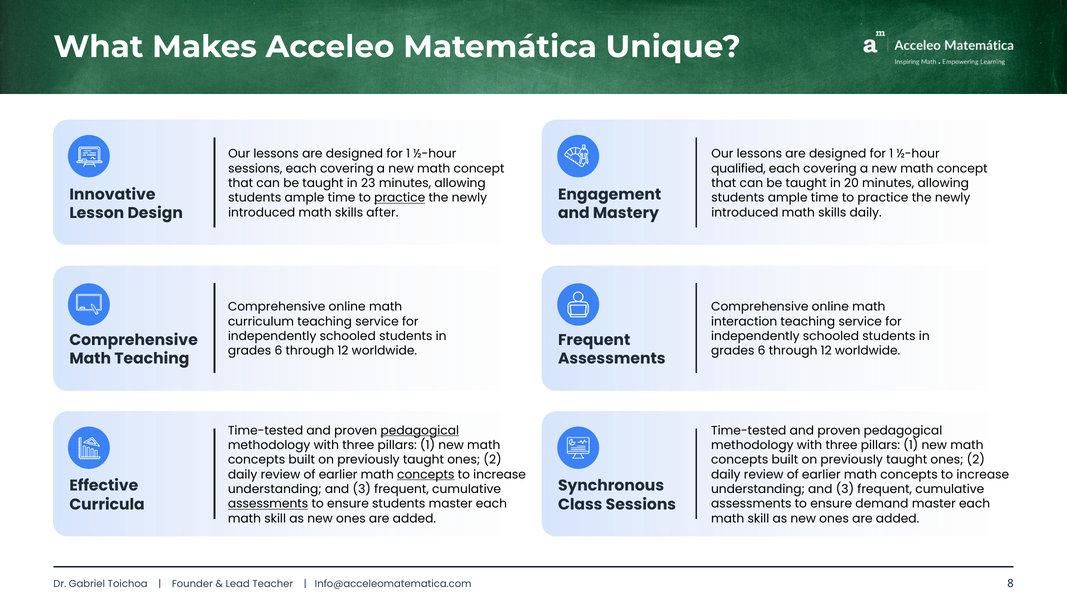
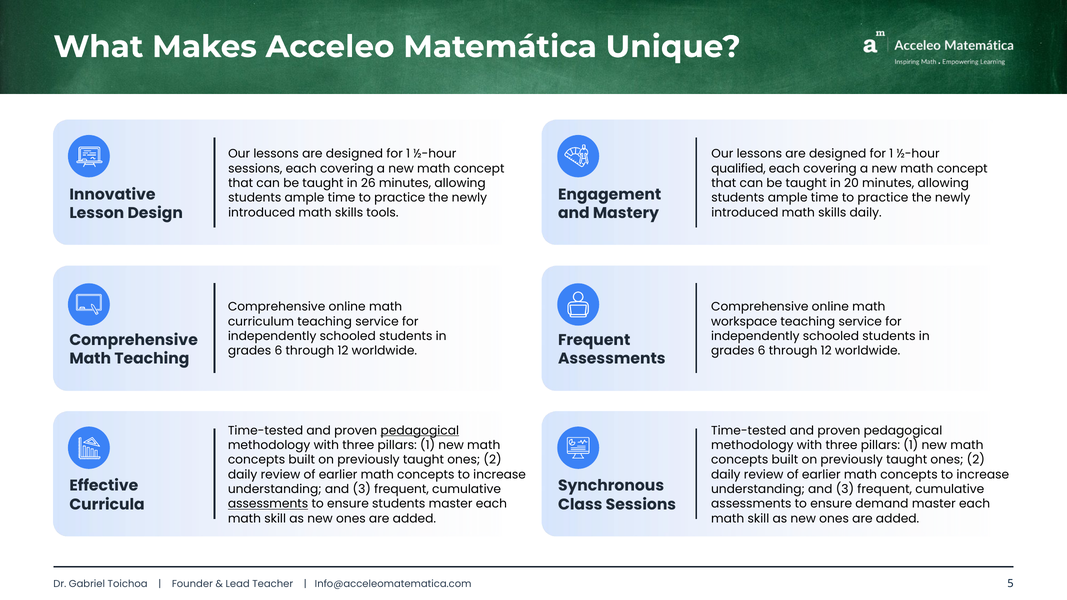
23: 23 -> 26 (368, 183)
practice underline: present -> none (400, 198)
after: after -> tools (382, 213)
interaction: interaction -> workspace (744, 322)
concepts underline: present -> none (426, 475)
8: 8 -> 5 (1011, 584)
